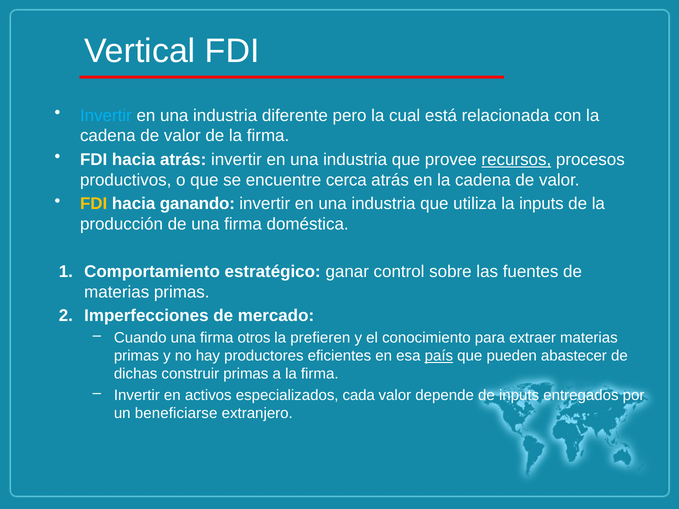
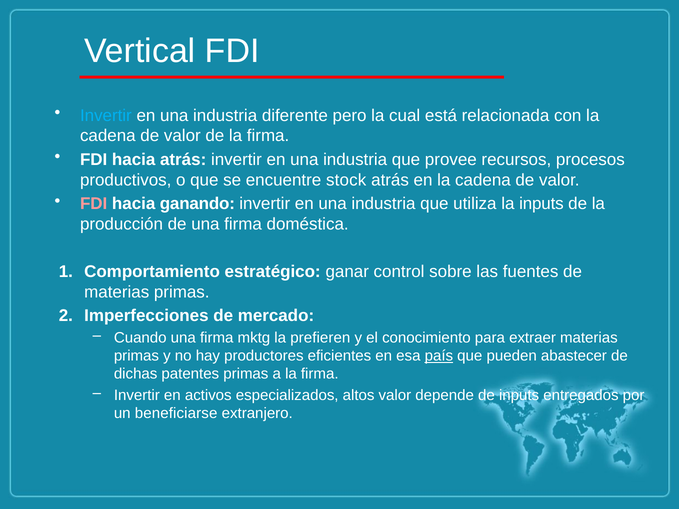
recursos underline: present -> none (516, 160)
cerca: cerca -> stock (346, 180)
FDI colour: yellow -> pink (94, 204)
otros: otros -> mktg (254, 338)
construir: construir -> patentes (190, 374)
cada: cada -> altos (359, 395)
